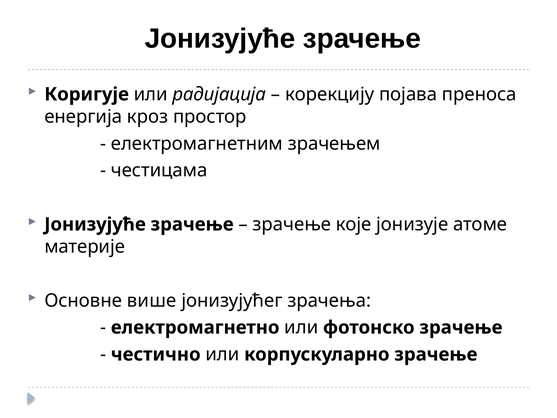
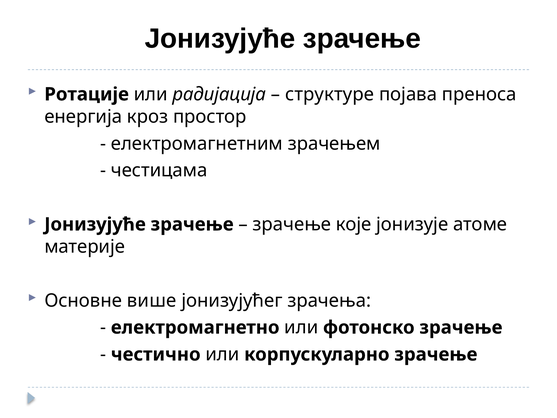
Коригује: Коригује -> Ротације (87, 94)
корекцију: корекцију -> структуре (330, 94)
